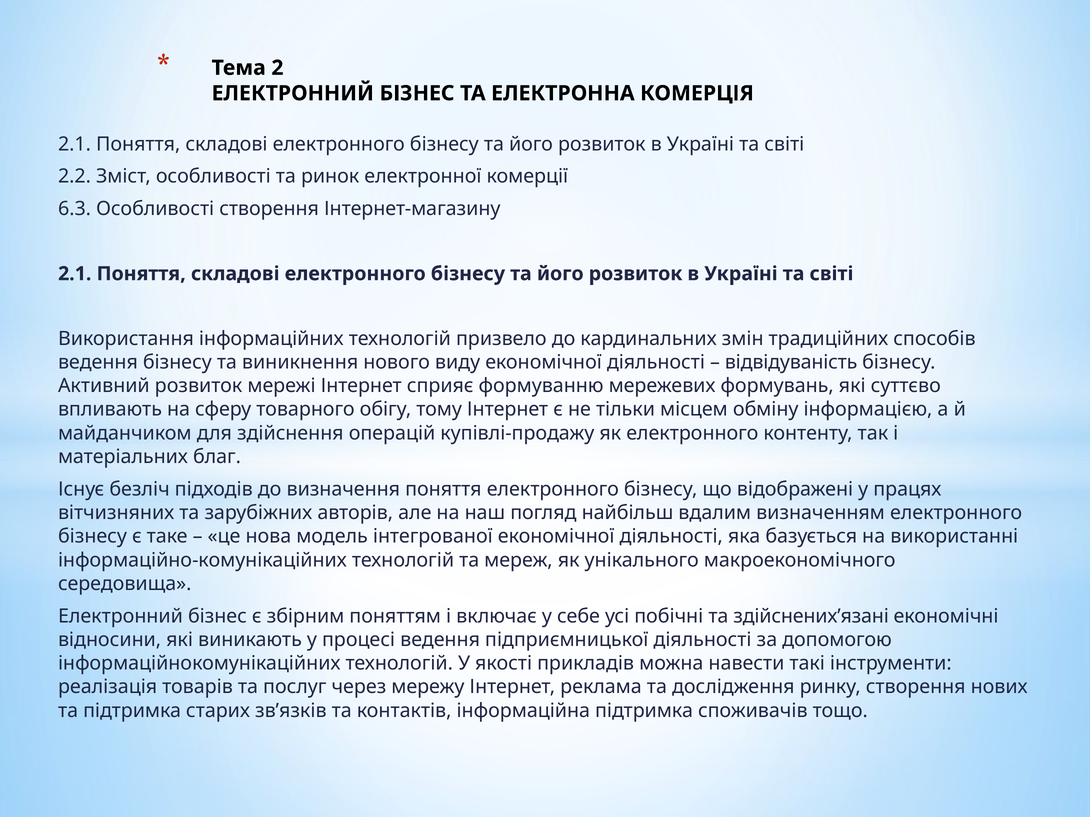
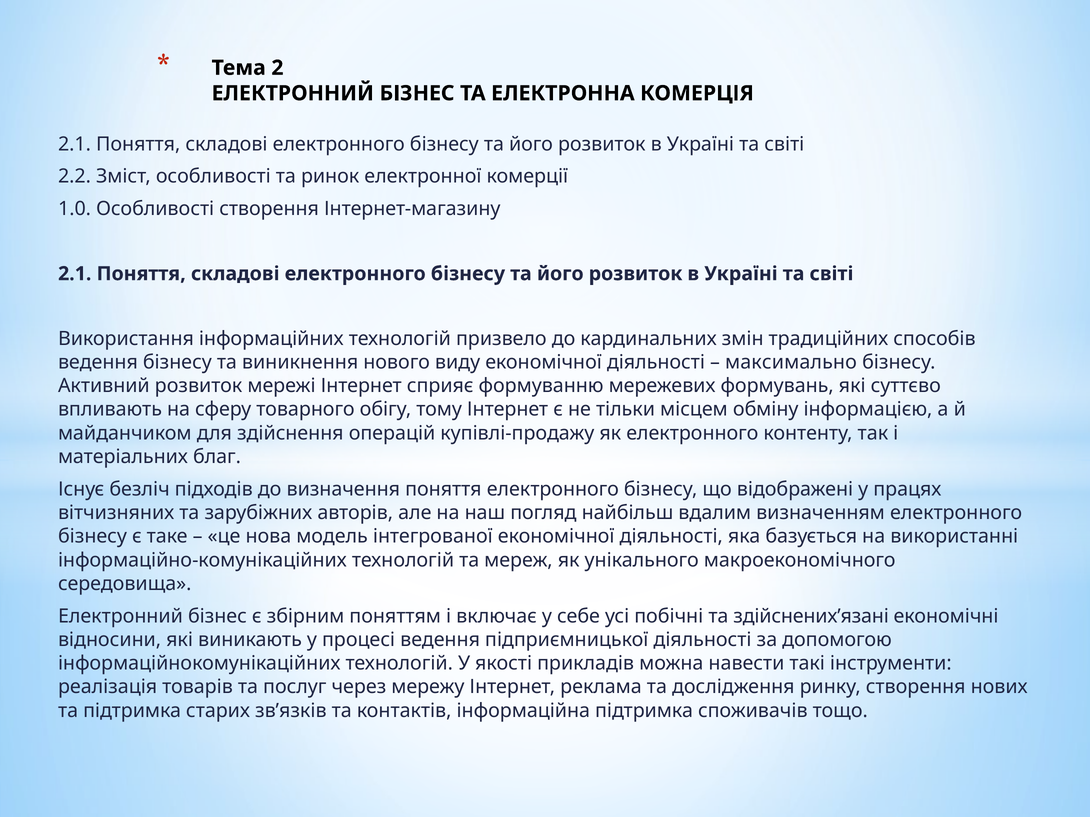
6.3: 6.3 -> 1.0 (75, 209)
відвідуваність: відвідуваність -> максимально (791, 362)
